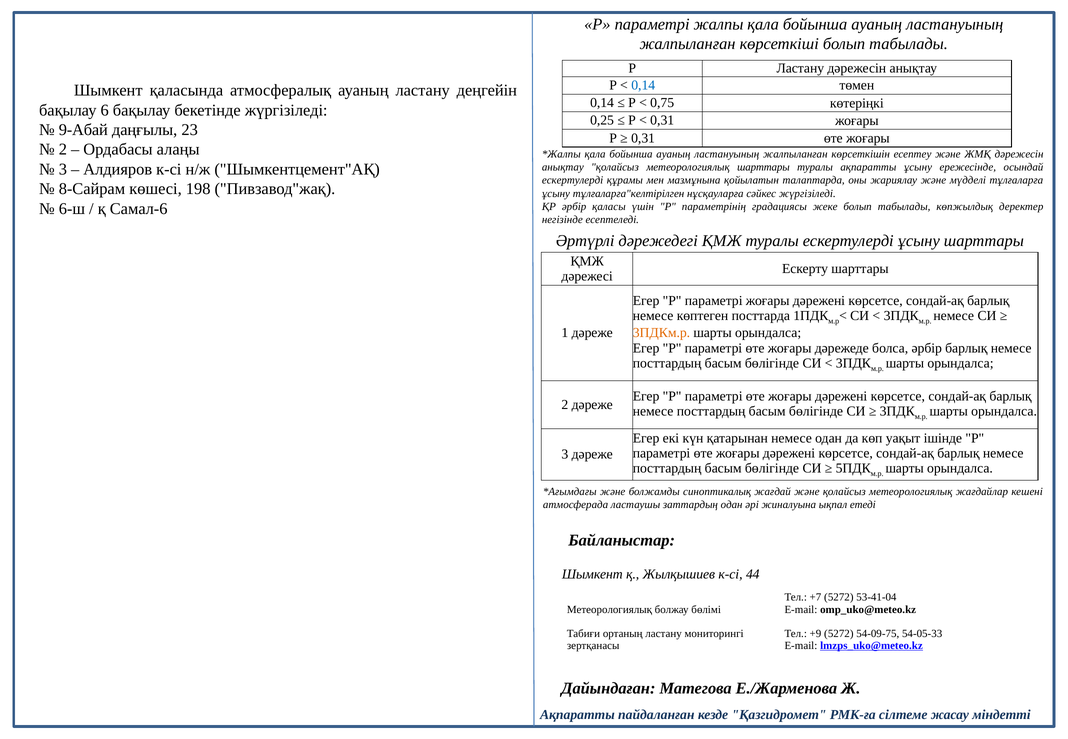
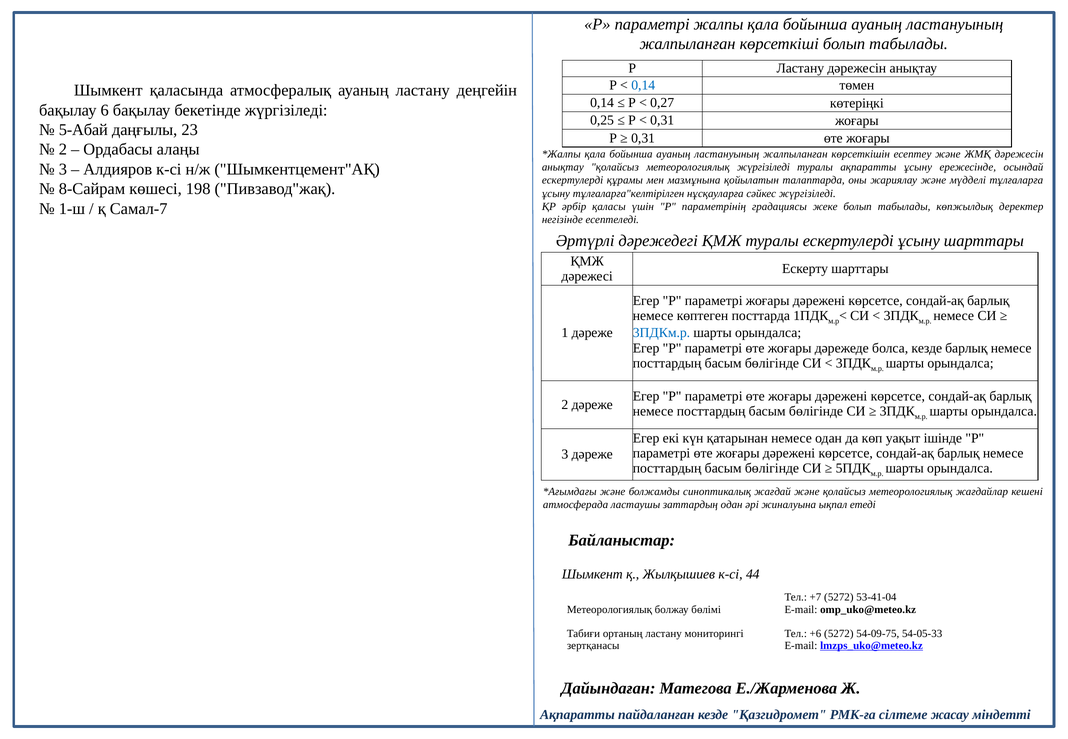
0,75: 0,75 -> 0,27 (662, 103)
9-Абай: 9-Абай -> 5-Абай (83, 130)
метеорологиялық шарттары: шарттары -> жүргізіледі (763, 167)
6-ш: 6-ш -> 1-ш (72, 209)
Самал-6: Самал-6 -> Самал-7 (139, 209)
3ПДКм.р colour: orange -> blue (661, 333)
болса әрбір: әрбір -> кезде (927, 348)
+9: +9 -> +6 (815, 634)
